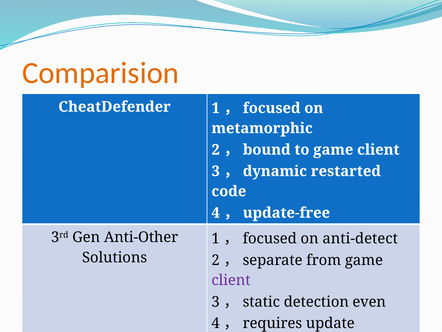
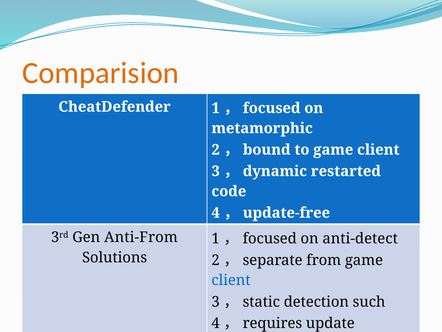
Anti-Other: Anti-Other -> Anti-From (141, 237)
client colour: purple -> blue (231, 280)
even: even -> such (369, 301)
